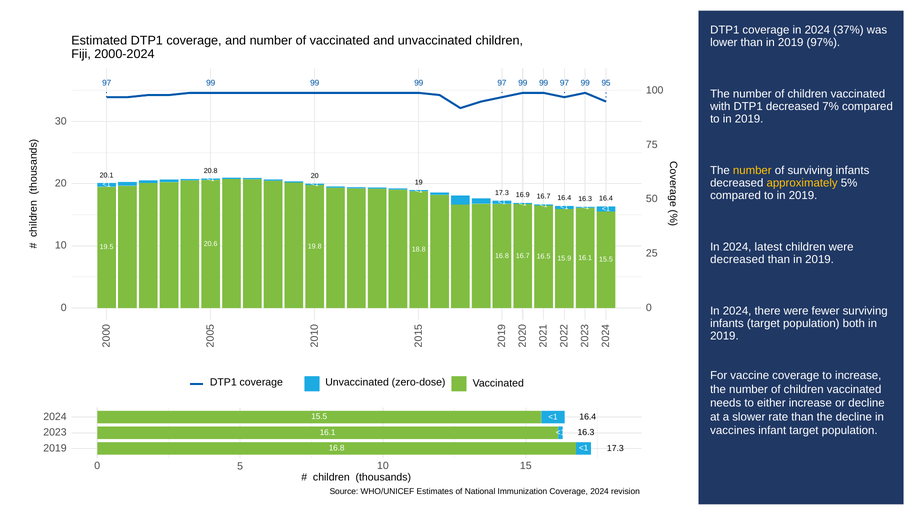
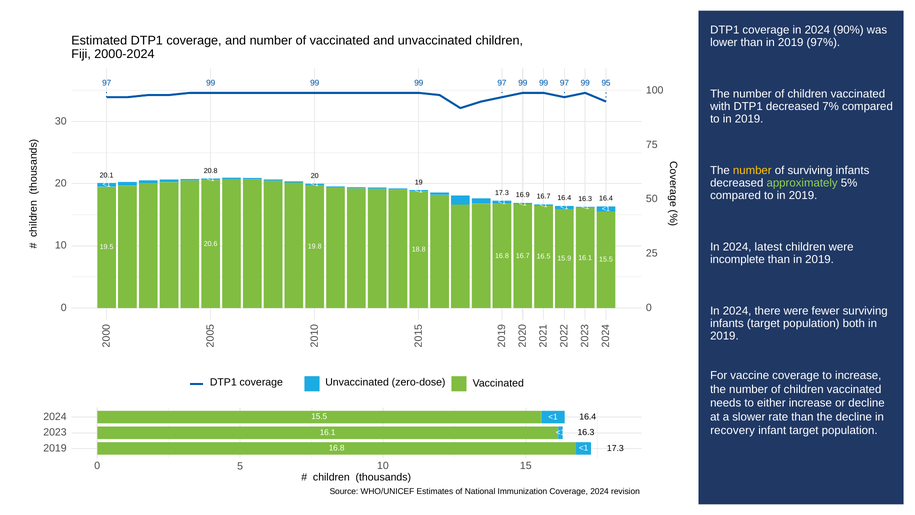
37%: 37% -> 90% (848, 30)
approximately colour: yellow -> light green (802, 183)
decreased: decreased -> incomplete (737, 259)
vaccines: vaccines -> recovery (733, 430)
